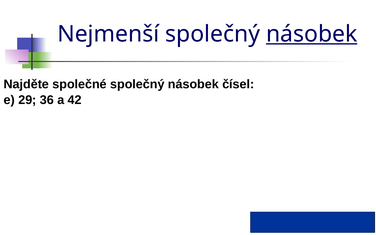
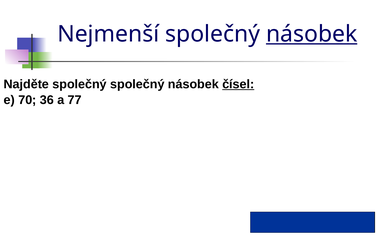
Najděte společné: společné -> společný (80, 84)
čísel underline: none -> present (238, 84)
29: 29 -> 70 (27, 100)
42: 42 -> 77 (75, 100)
